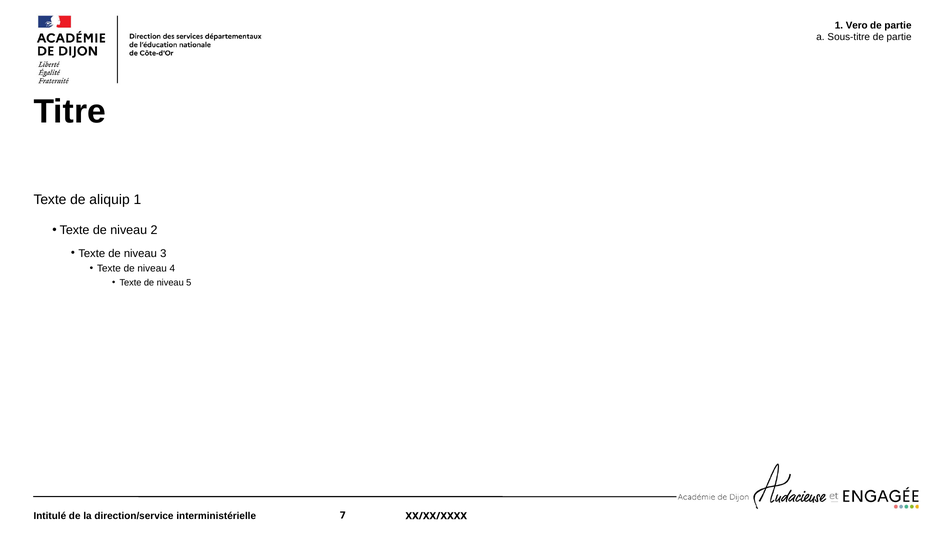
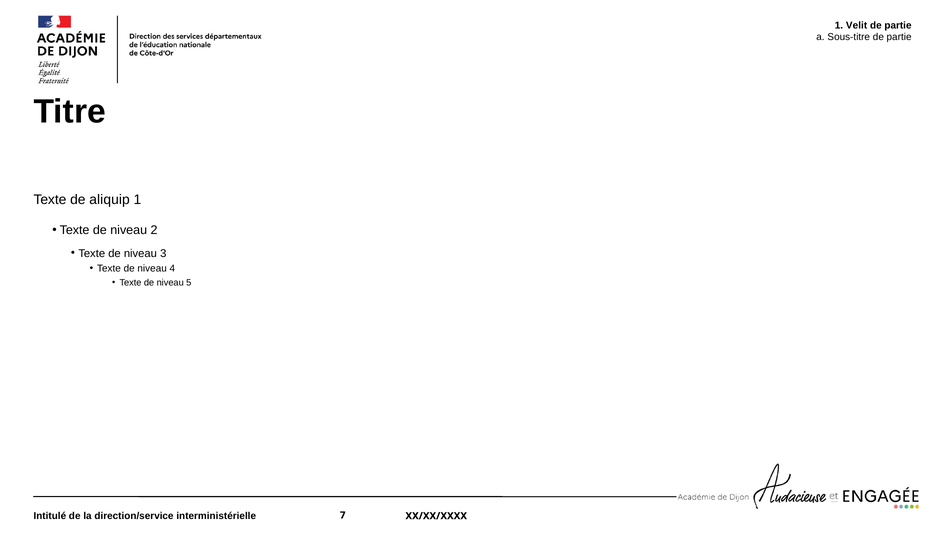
Vero: Vero -> Velit (857, 25)
